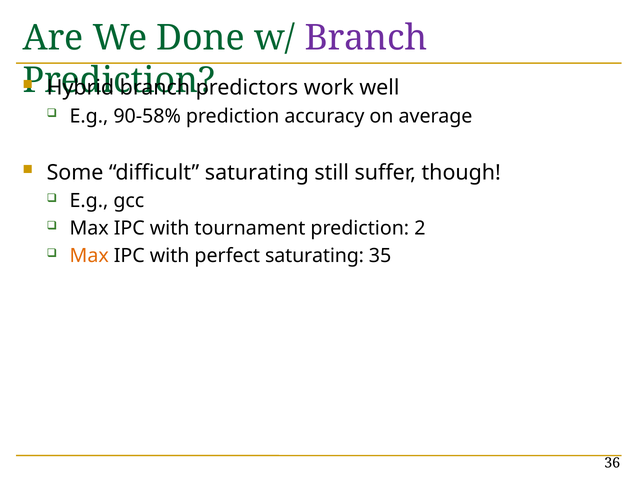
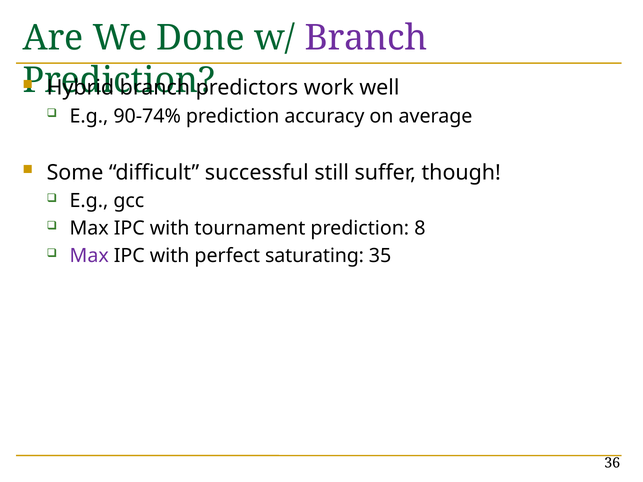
90-58%: 90-58% -> 90-74% (147, 116)
difficult saturating: saturating -> successful (257, 173)
2: 2 -> 8 (420, 229)
Max colour: orange -> purple (89, 256)
